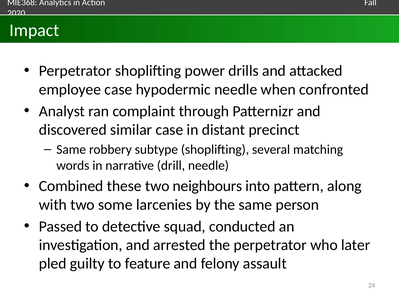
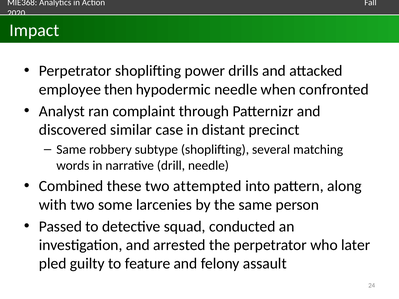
employee case: case -> then (119, 90)
neighbours: neighbours -> attempted (207, 186)
